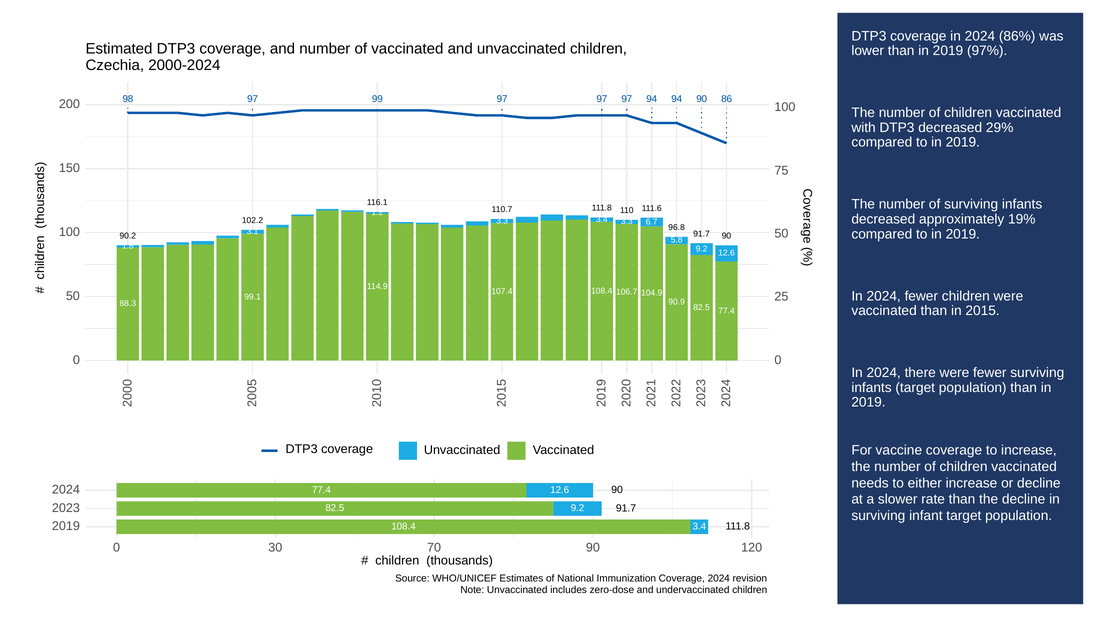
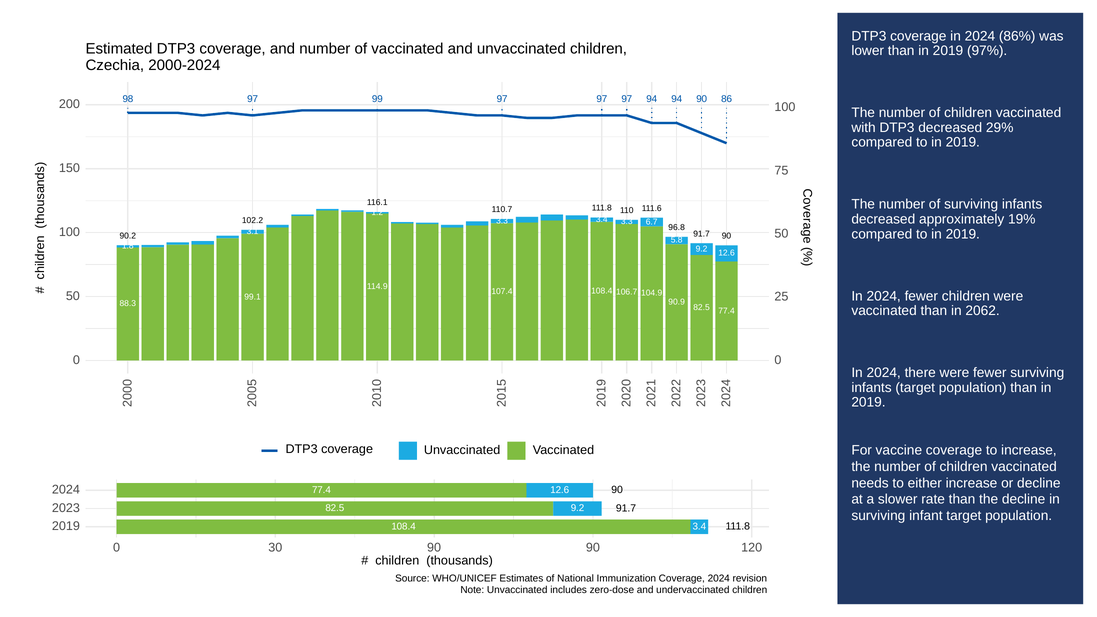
2015: 2015 -> 2062 (983, 311)
30 70: 70 -> 90 (434, 547)
